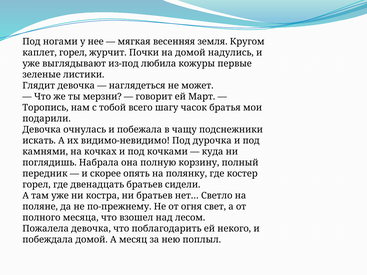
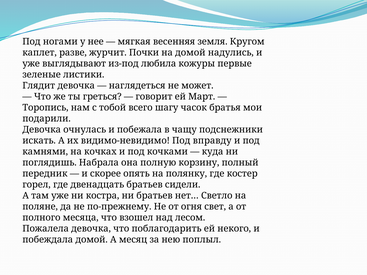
каплет горел: горел -> разве (73, 53)
мерзни: мерзни -> греться (102, 97)
дурочка: дурочка -> вправду (212, 141)
